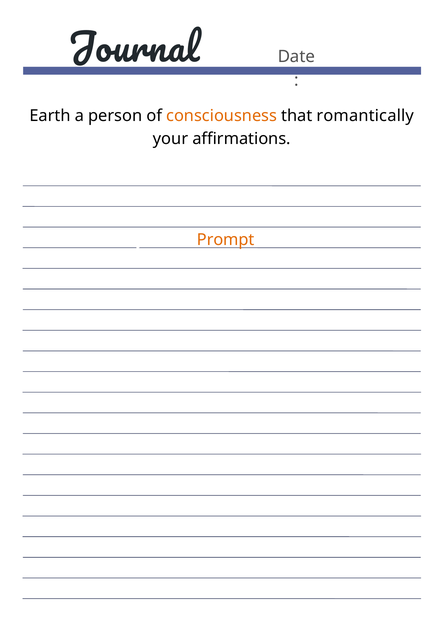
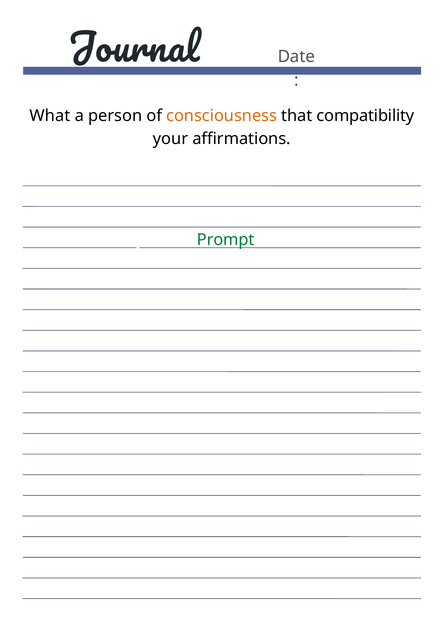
Earth: Earth -> What (50, 116)
romantically: romantically -> compatibility (365, 116)
Prompt colour: orange -> green (226, 240)
